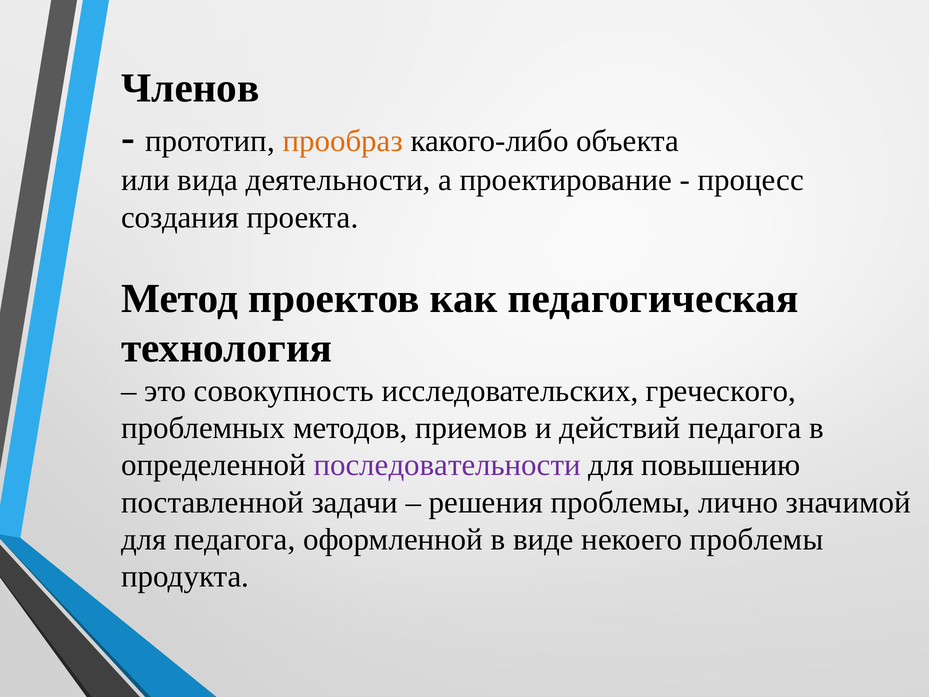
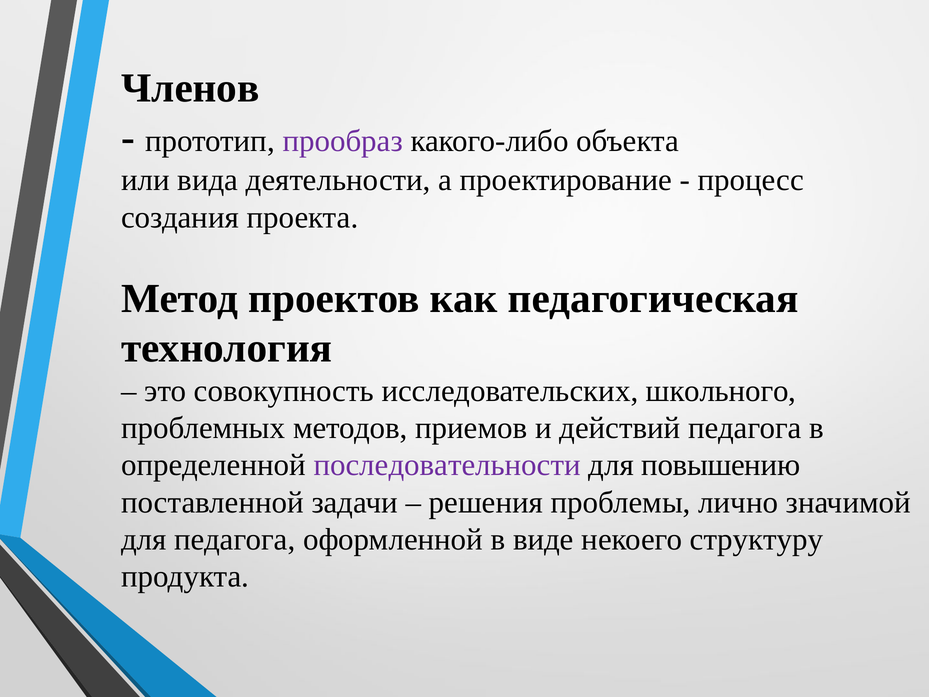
прообраз colour: orange -> purple (343, 141)
греческого: греческого -> школьного (721, 391)
некоего проблемы: проблемы -> структуру (757, 539)
